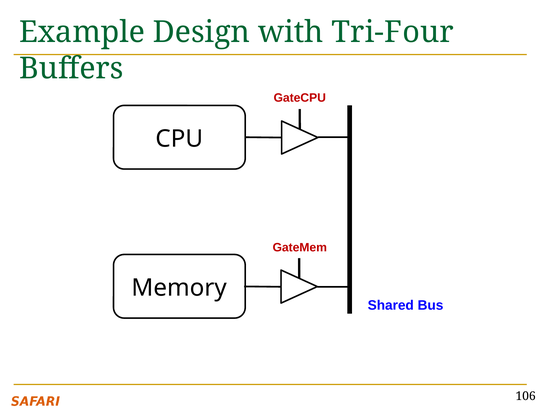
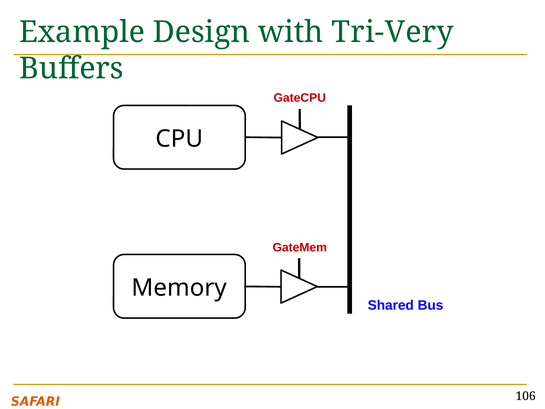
Tri-Four: Tri-Four -> Tri-Very (393, 32)
